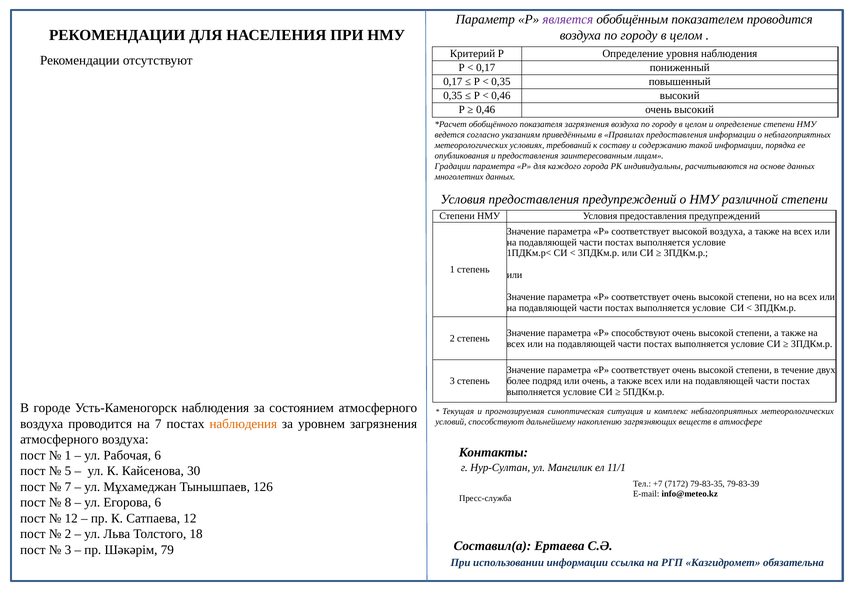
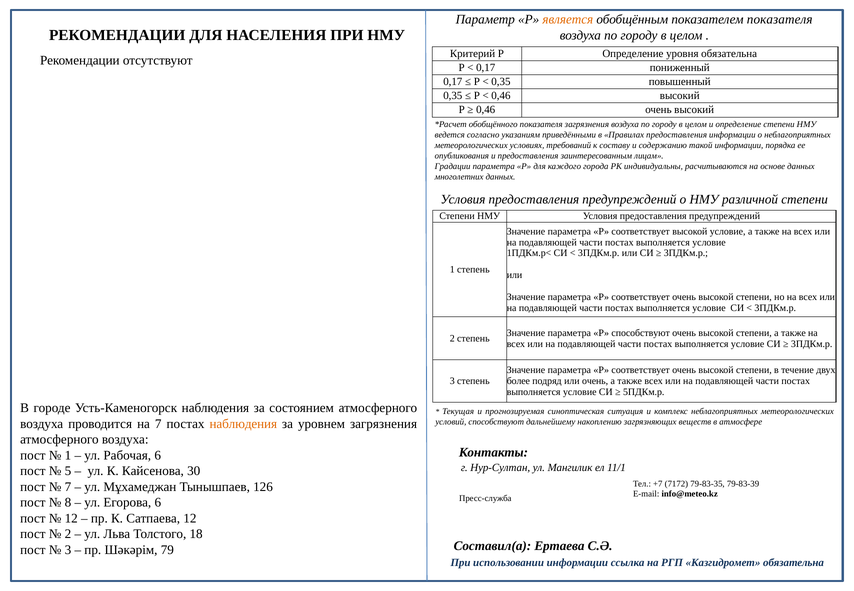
является colour: purple -> orange (568, 20)
показателем проводится: проводится -> показателя (780, 20)
уровня наблюдения: наблюдения -> обязательна (729, 54)
высокой воздуха: воздуха -> условие (728, 231)
